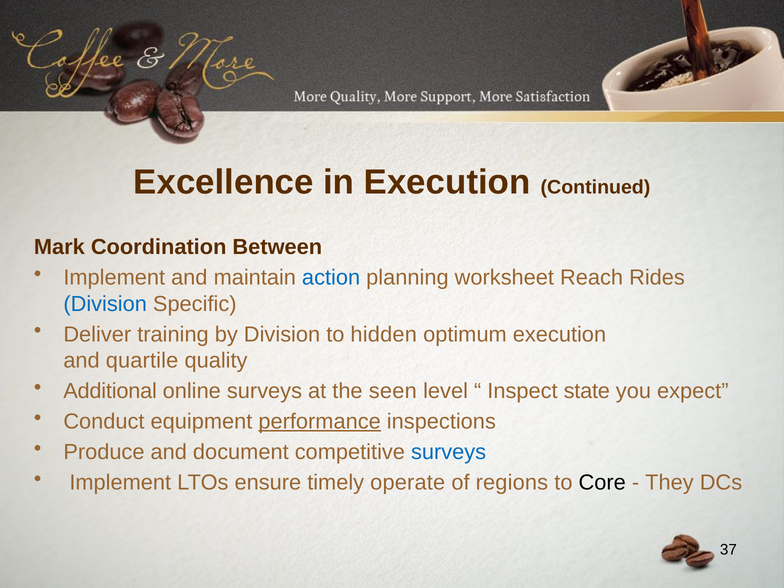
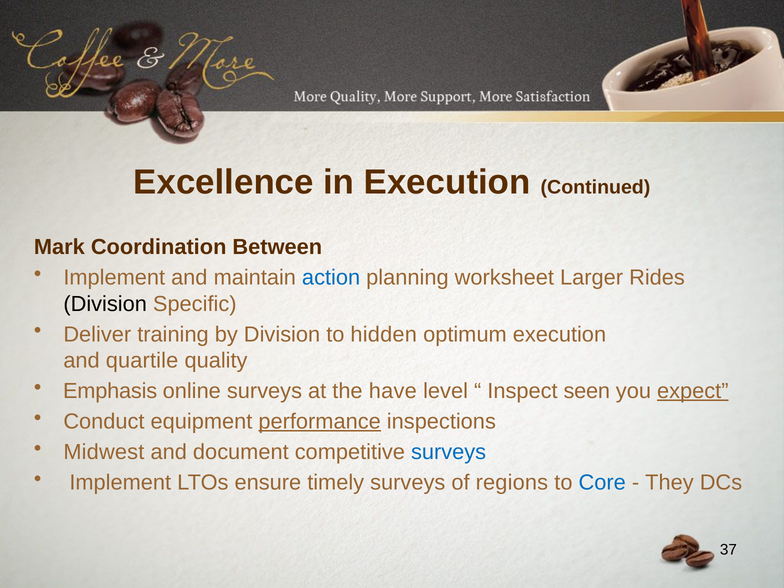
Reach: Reach -> Larger (592, 278)
Division colour: blue -> black (105, 304)
Additional: Additional -> Emphasis (110, 391)
seen: seen -> have (393, 391)
state: state -> seen (587, 391)
expect underline: none -> present (693, 391)
Produce: Produce -> Midwest (104, 452)
timely operate: operate -> surveys (408, 482)
Core colour: black -> blue (602, 482)
